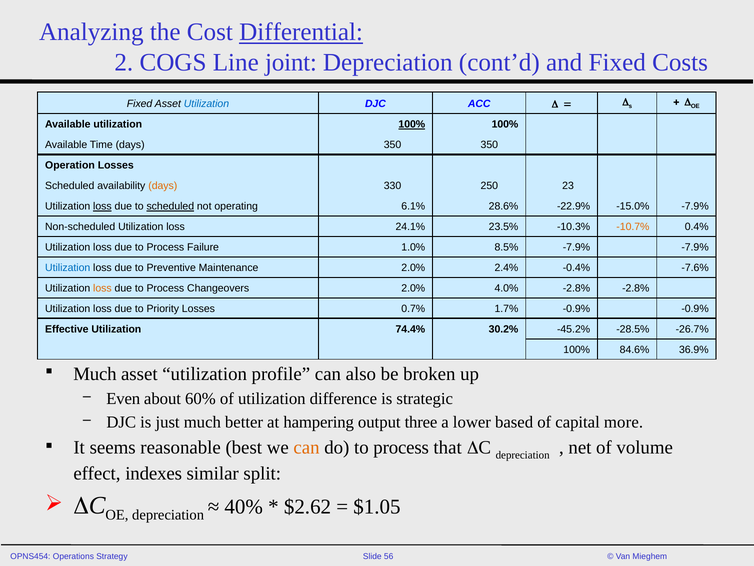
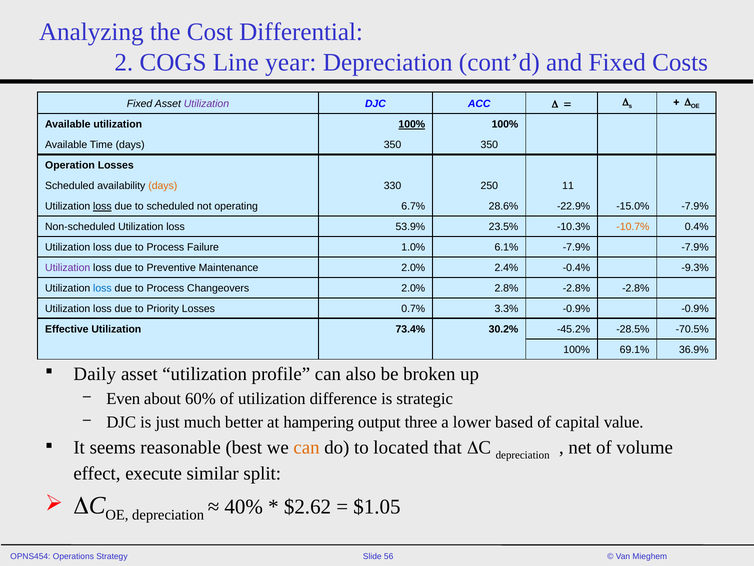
Differential underline: present -> none (301, 32)
joint: joint -> year (291, 62)
Utilization colour: blue -> purple (206, 104)
23: 23 -> 11 (568, 186)
scheduled underline: present -> none (170, 206)
6.1%: 6.1% -> 6.7% (413, 206)
24.1%: 24.1% -> 53.9% (410, 227)
8.5%: 8.5% -> 6.1% (506, 247)
Utilization colour: blue -> purple (68, 268)
-7.6%: -7.6% -> -9.3% (695, 268)
loss colour: orange -> blue (102, 288)
4.0%: 4.0% -> 2.8% (506, 288)
1.7%: 1.7% -> 3.3% (506, 309)
74.4%: 74.4% -> 73.4% (410, 329)
-26.7%: -26.7% -> -70.5% (692, 329)
84.6%: 84.6% -> 69.1% (635, 349)
Much: Much -> Daily (95, 374)
more: more -> value (624, 422)
do to process: process -> located (401, 447)
indexes: indexes -> execute (154, 473)
